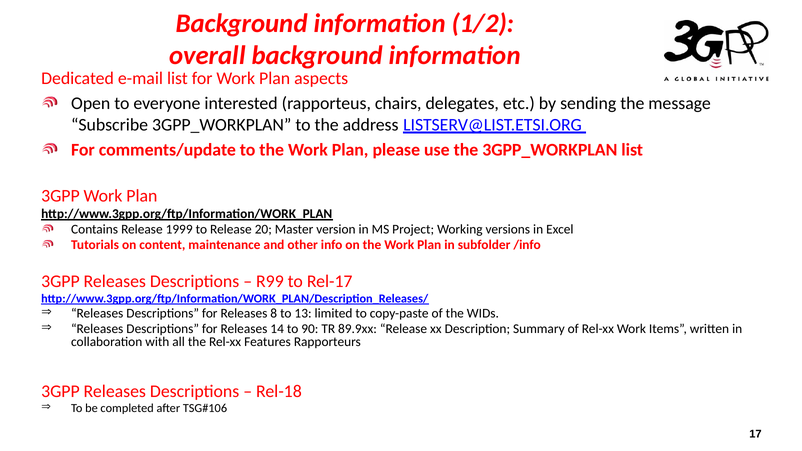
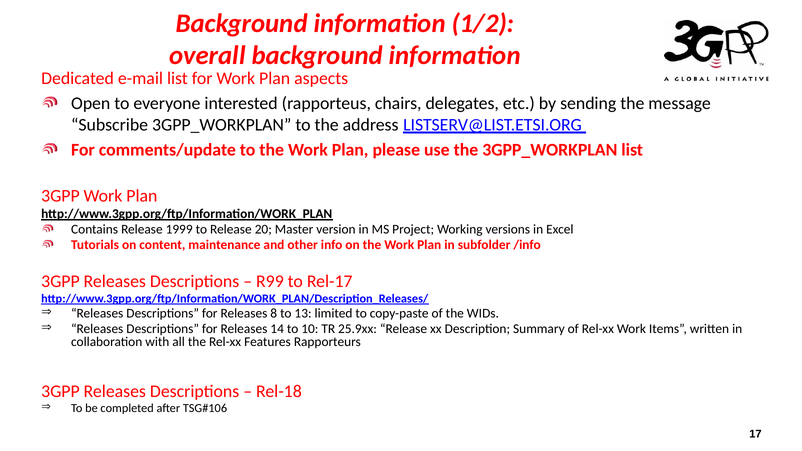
90: 90 -> 10 (310, 329)
89.9xx: 89.9xx -> 25.9xx (357, 329)
